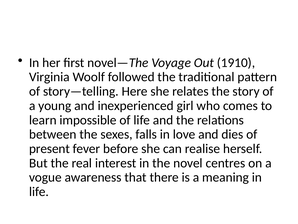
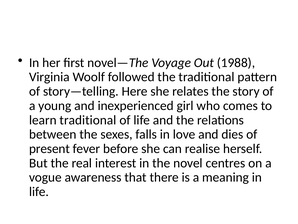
1910: 1910 -> 1988 (236, 63)
learn impossible: impossible -> traditional (88, 120)
